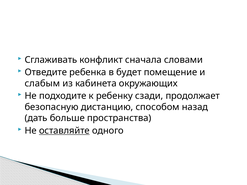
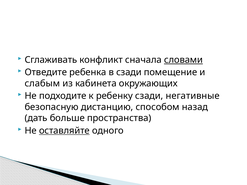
словами underline: none -> present (183, 60)
в будет: будет -> сзади (129, 72)
продолжает: продолжает -> негативные (193, 96)
